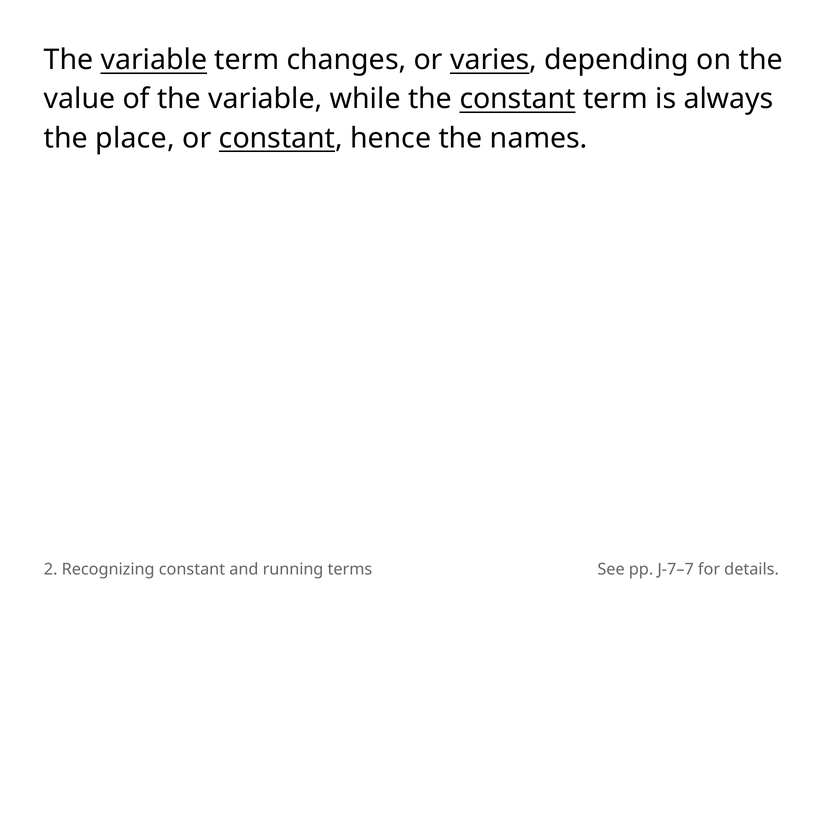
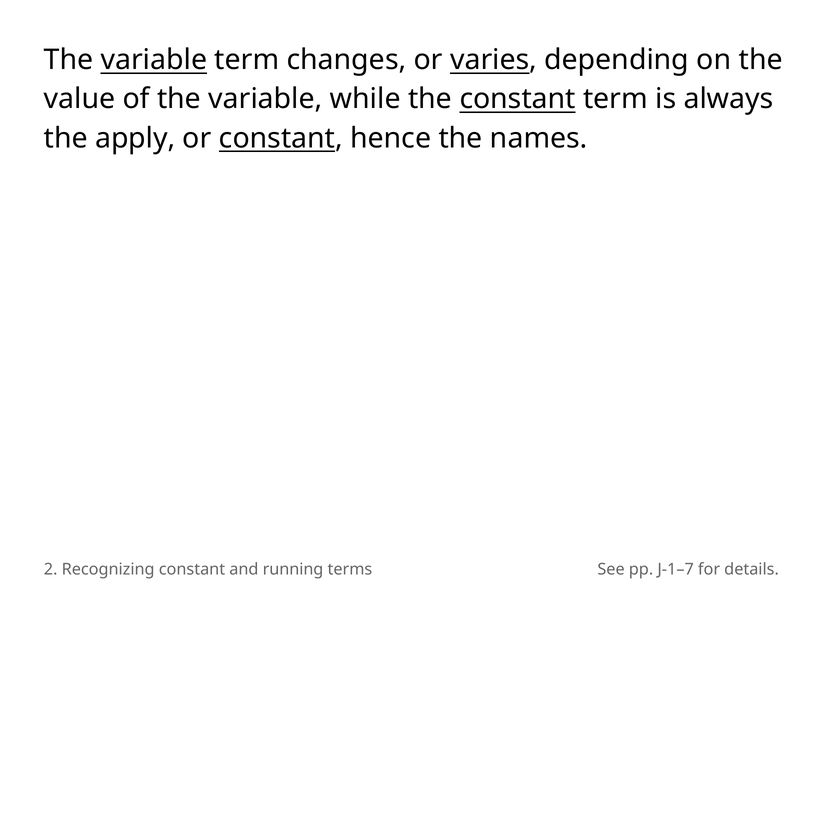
place: place -> apply (135, 138)
J-7–7: J-7–7 -> J-1–7 (676, 570)
